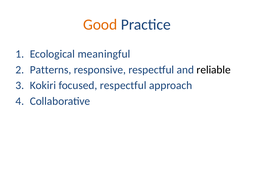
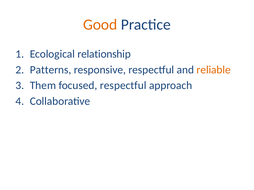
meaningful: meaningful -> relationship (104, 54)
reliable colour: black -> orange (214, 70)
Kokiri: Kokiri -> Them (43, 86)
